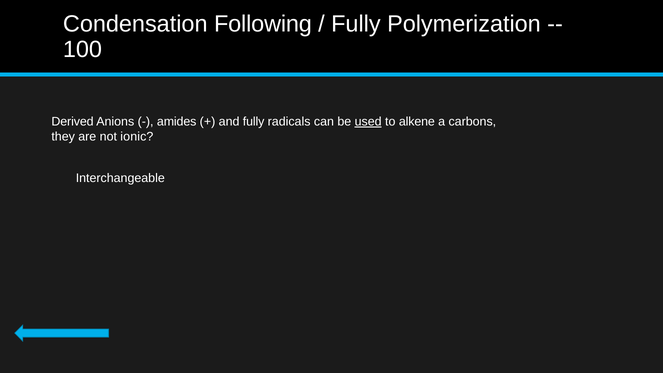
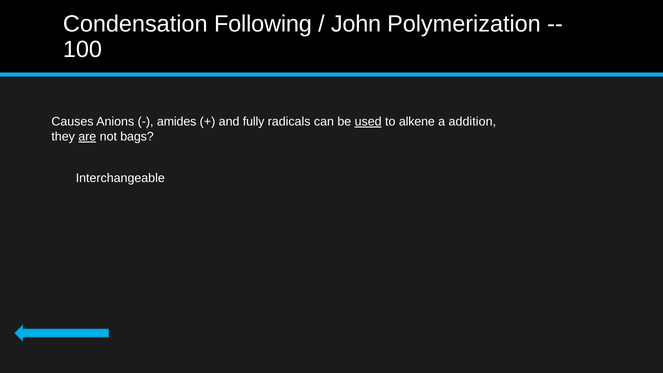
Fully: Fully -> John (356, 24)
Derived: Derived -> Causes (72, 122)
carbons: carbons -> addition (472, 122)
are underline: none -> present (87, 137)
ionic: ionic -> bags (137, 137)
